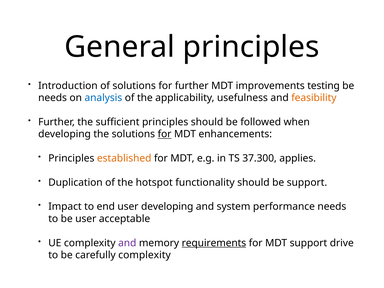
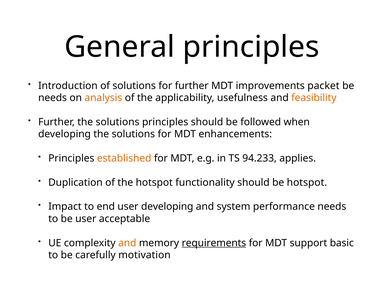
testing: testing -> packet (323, 86)
analysis colour: blue -> orange (103, 98)
Further the sufficient: sufficient -> solutions (118, 122)
for underline: present -> none (165, 134)
37.300: 37.300 -> 94.233 (260, 158)
be support: support -> hotspot (307, 182)
and colour: purple -> orange (127, 243)
drive: drive -> basic (342, 243)
carefully complexity: complexity -> motivation (144, 255)
